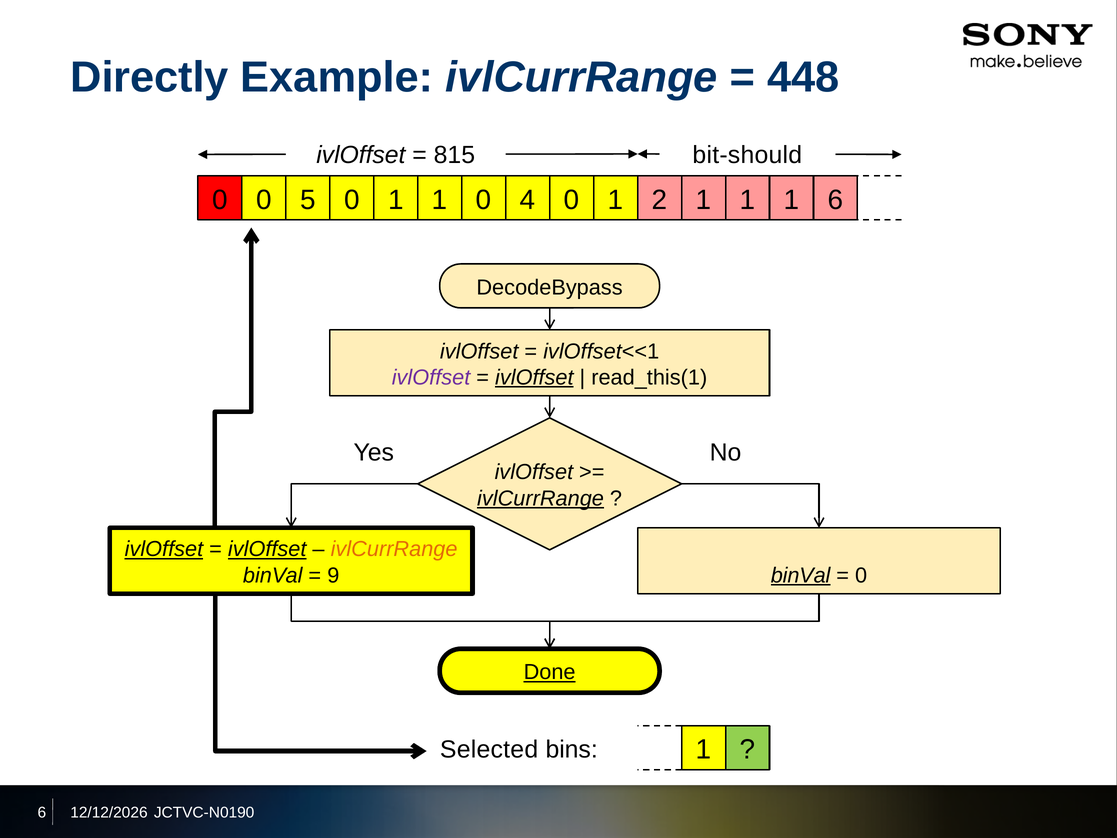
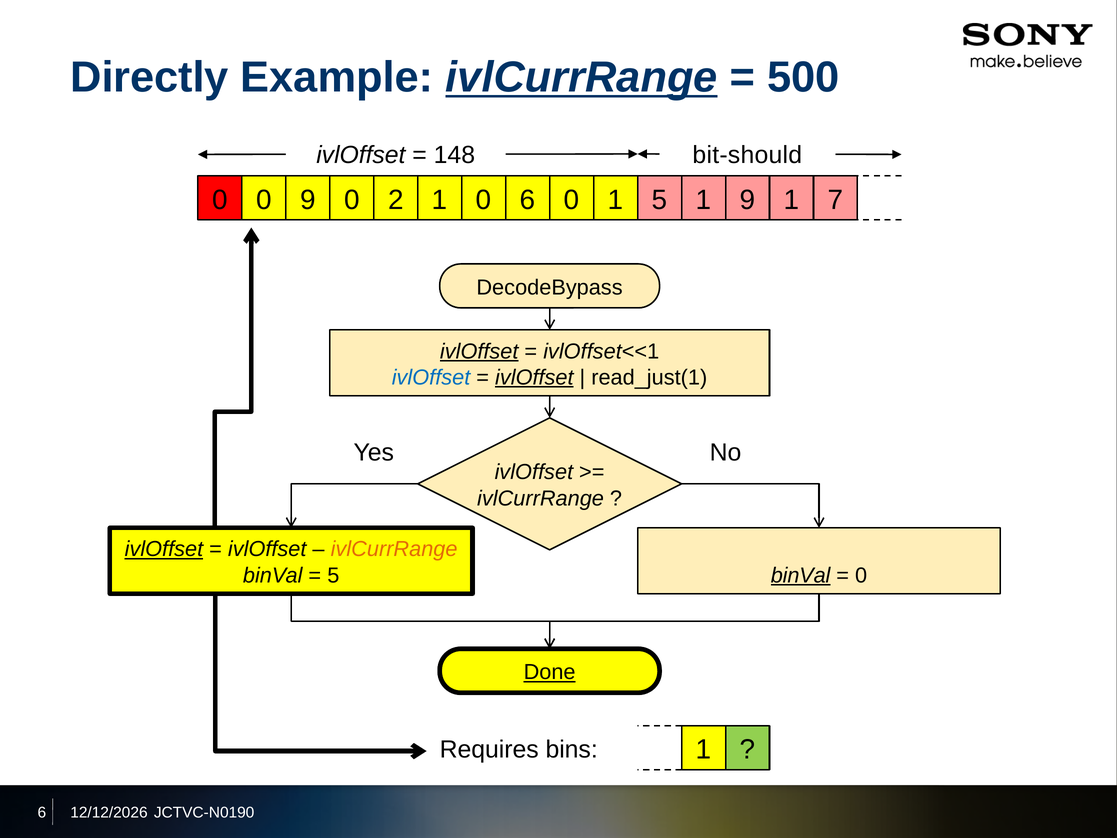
ivlCurrRange underline: none -> present (582, 77)
448: 448 -> 500 (803, 77)
815: 815 -> 148 (454, 155)
0 5: 5 -> 9 (308, 200)
1: 1 -> 2 (396, 200)
0 4: 4 -> 6 (528, 200)
1 2: 2 -> 5 (660, 200)
1: 1 -> 9 (748, 200)
1 6: 6 -> 7 (836, 200)
ivlOffset underline: none -> present (479, 351)
ivlOffset colour: purple -> blue (431, 377)
read_this(1: read_this(1 -> read_just(1 (649, 377)
ivlCurrRange underline: present -> none (541, 498)
ivlOffset underline: present -> none (267, 549)
9: 9 -> 5 (333, 575)
Selected: Selected -> Requires (489, 749)
